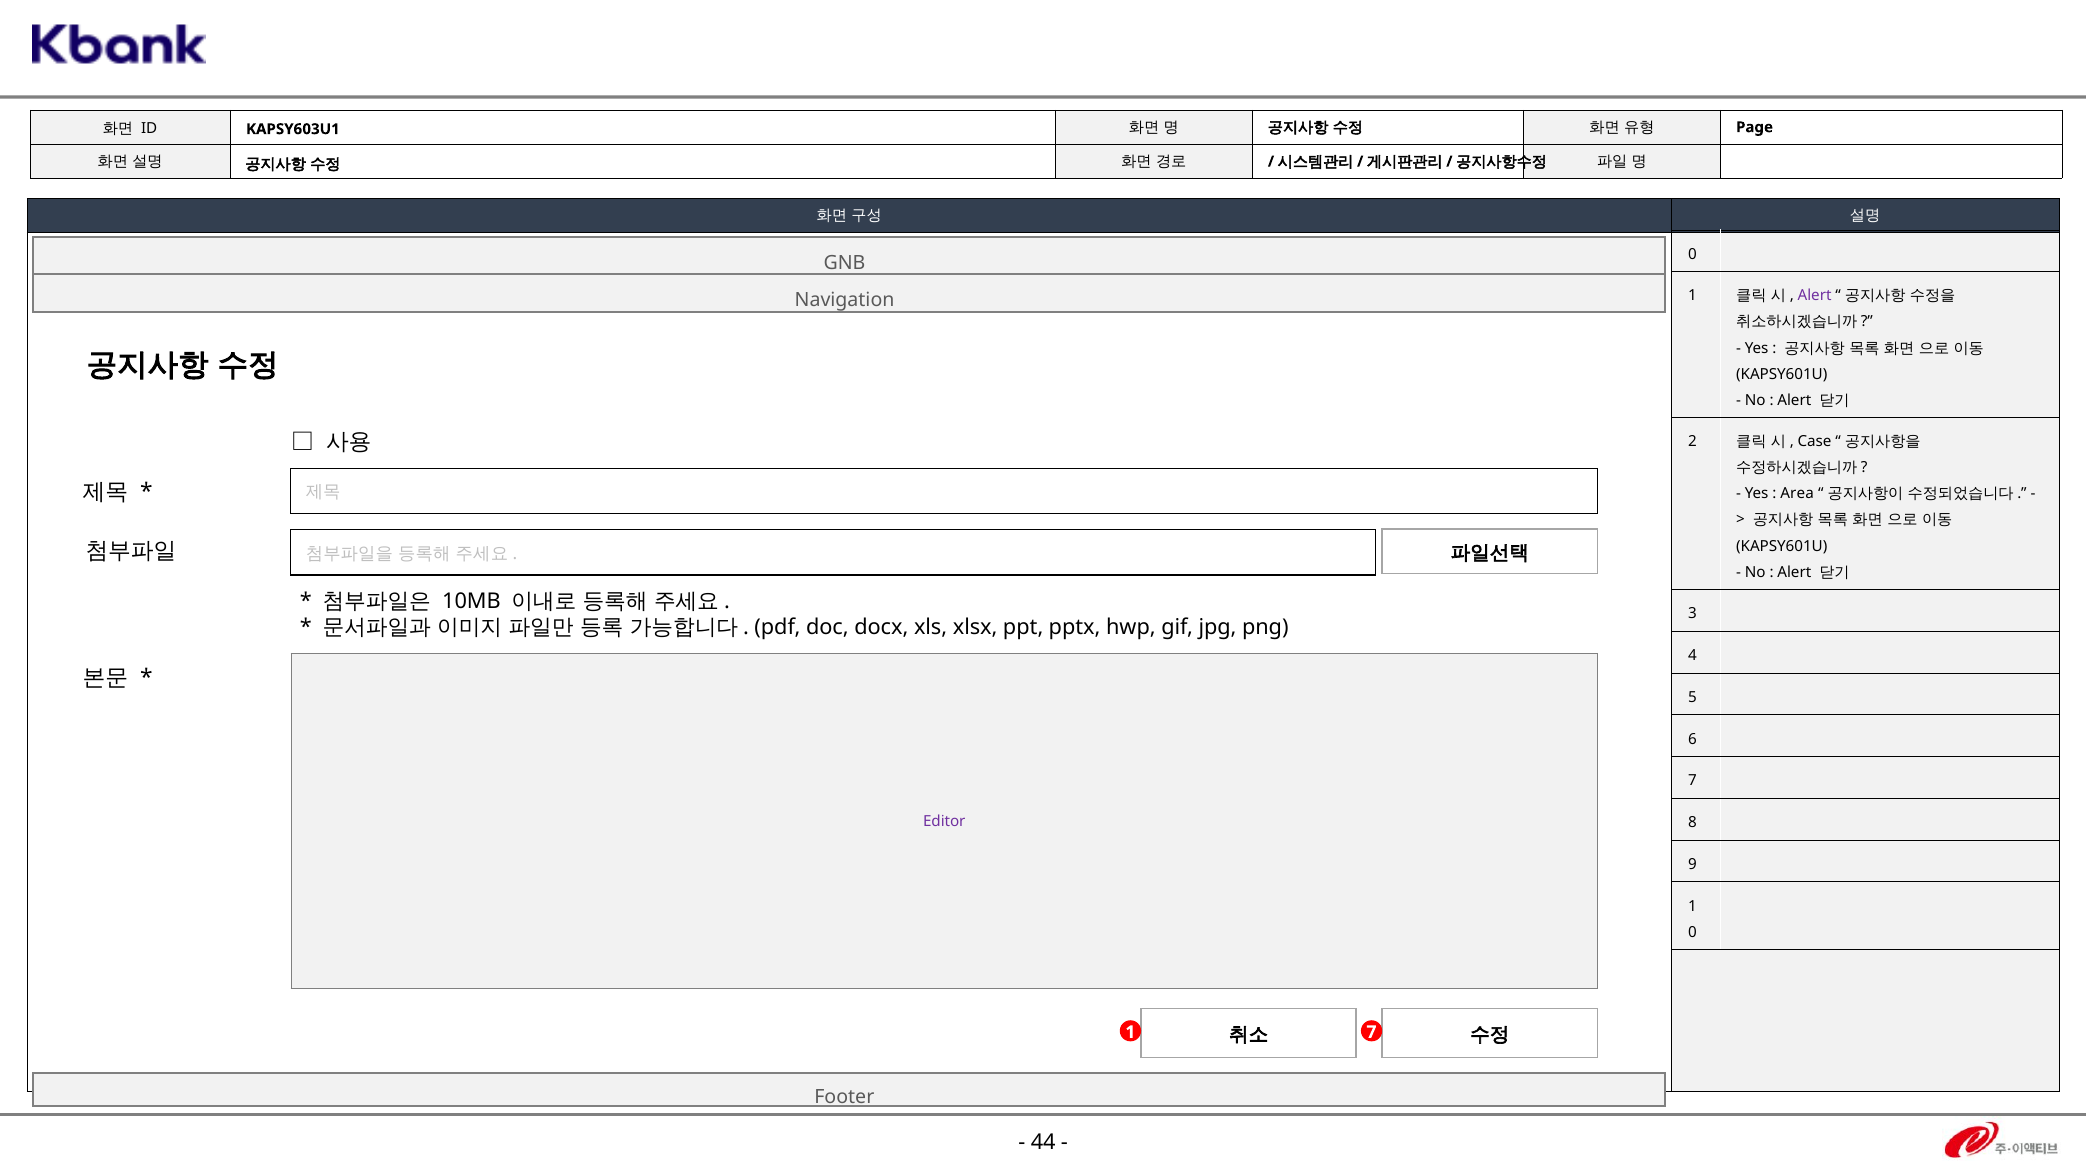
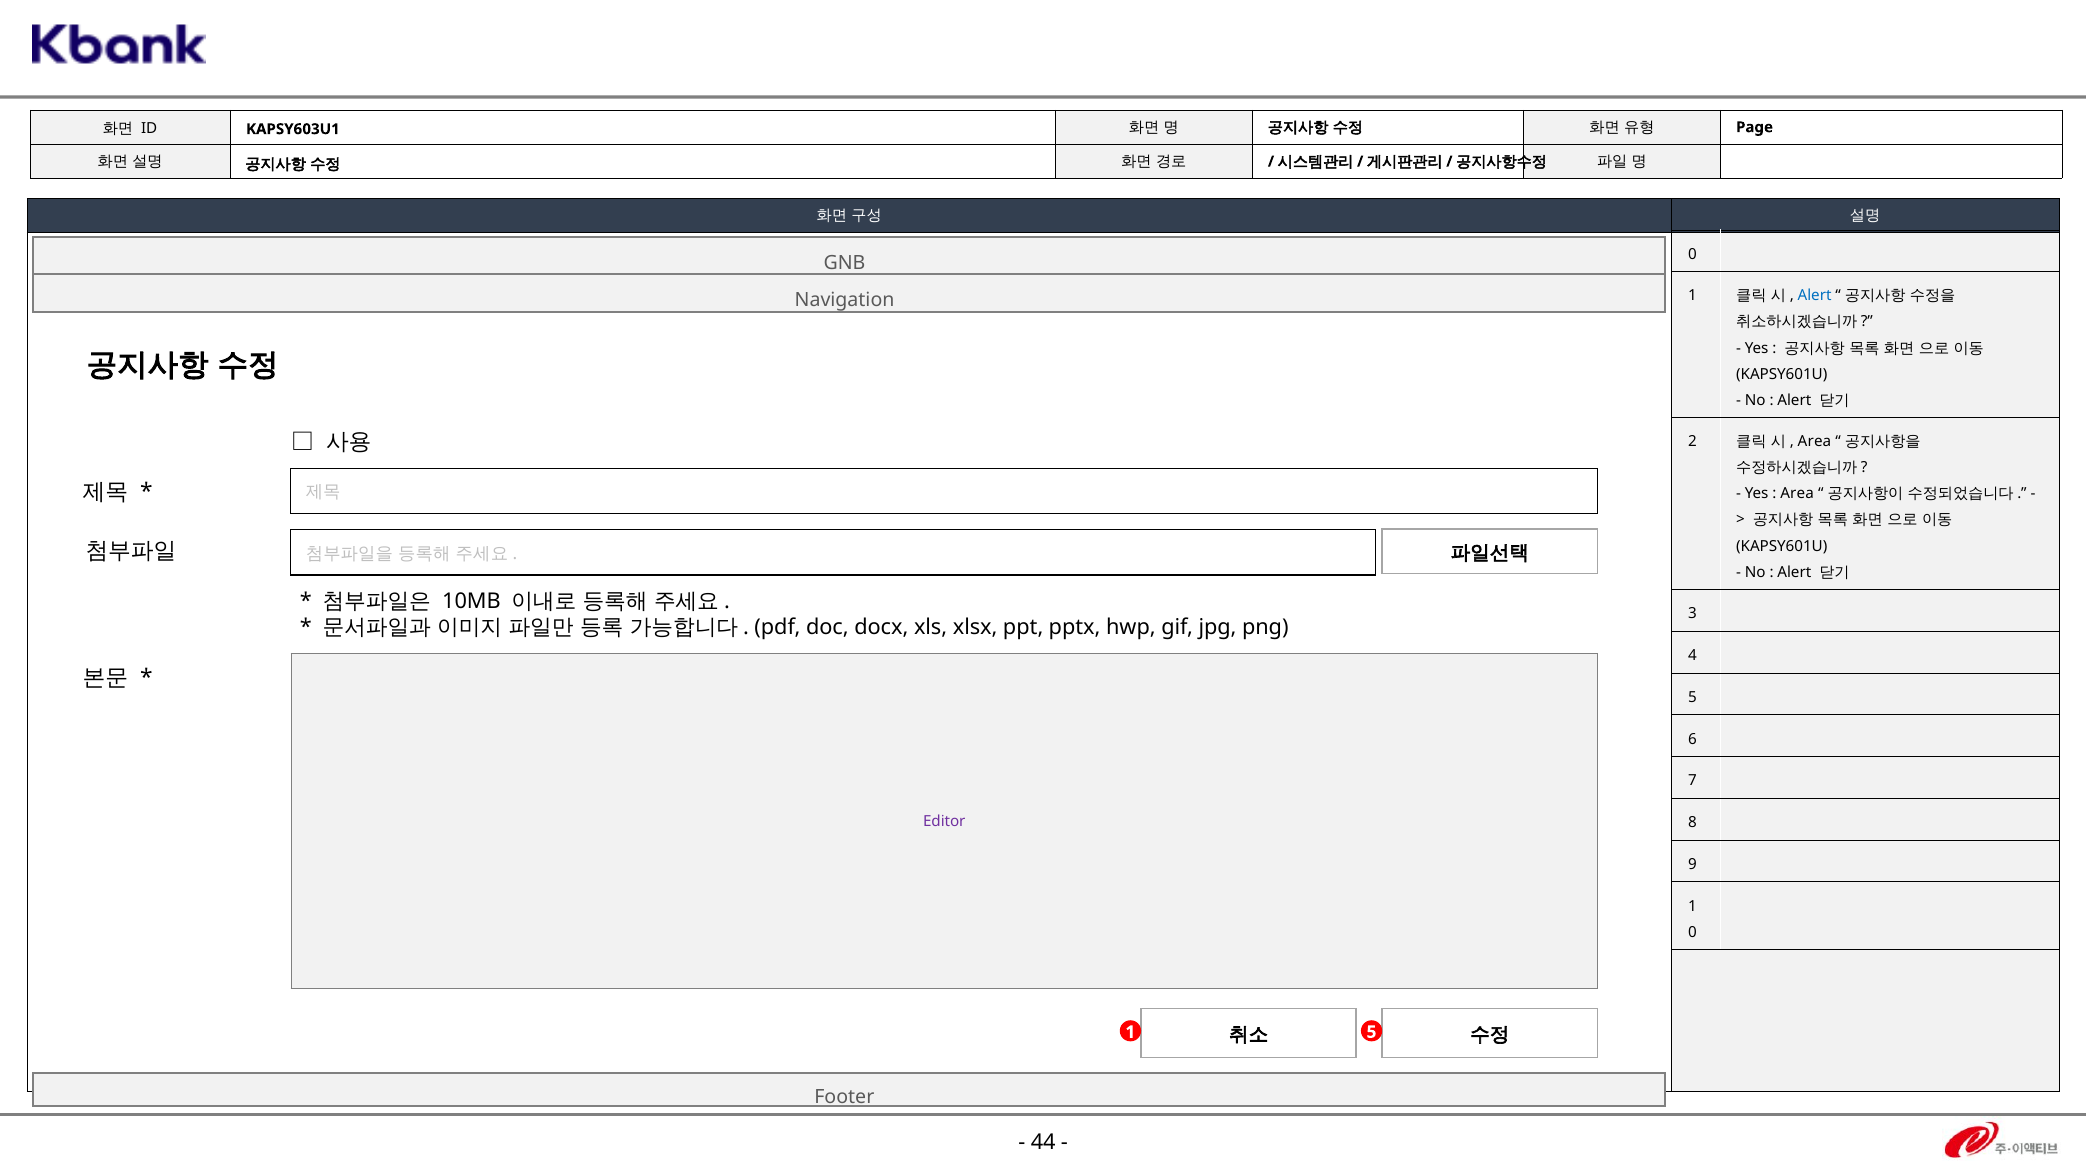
Alert colour: purple -> blue (1815, 296)
Case: Case -> Area (1814, 442)
1 7: 7 -> 5 (1371, 1032)
